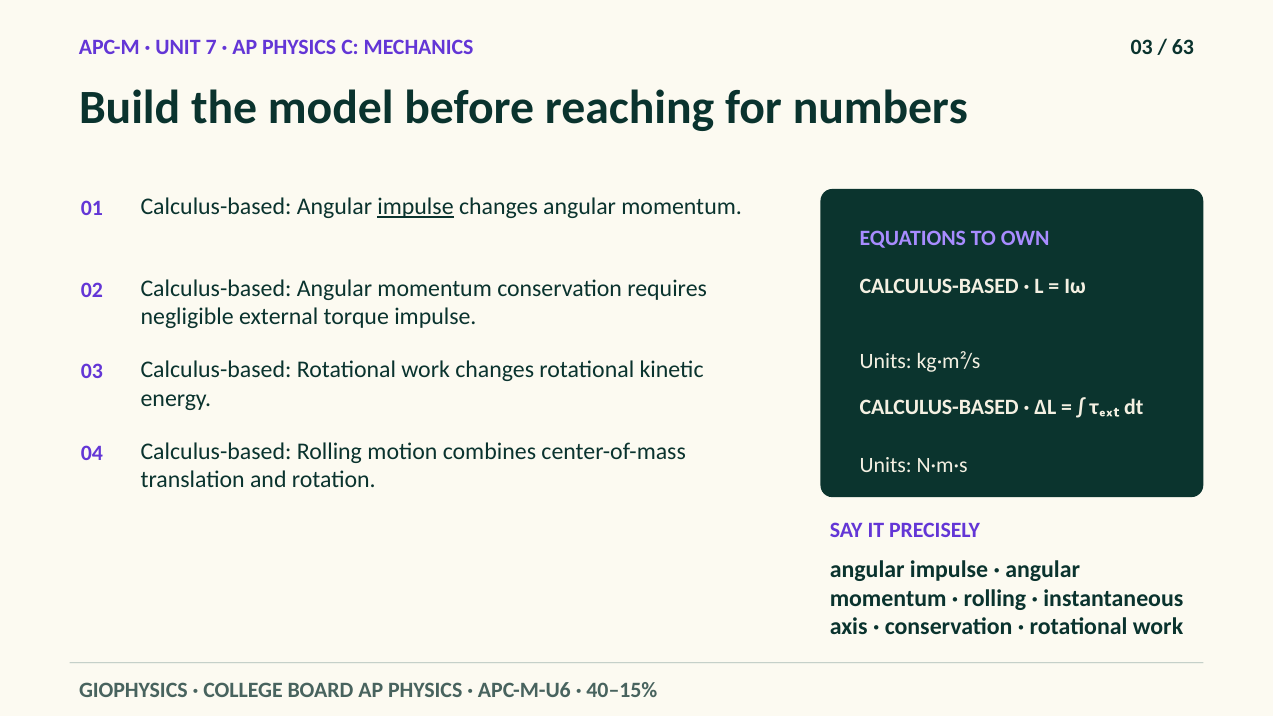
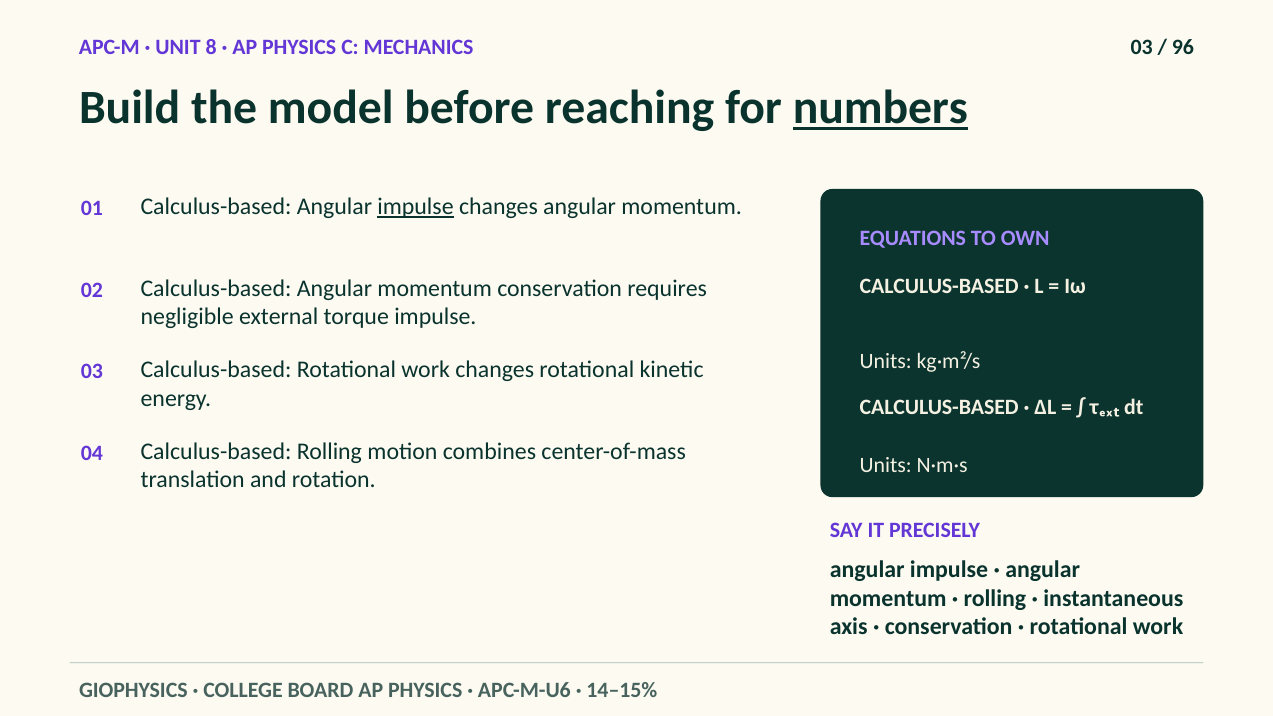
7: 7 -> 8 (211, 47)
63: 63 -> 96 (1183, 47)
numbers underline: none -> present (880, 108)
40–15%: 40–15% -> 14–15% (622, 691)
